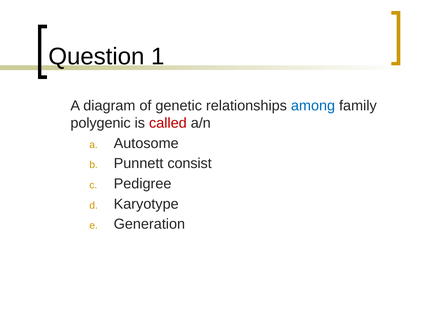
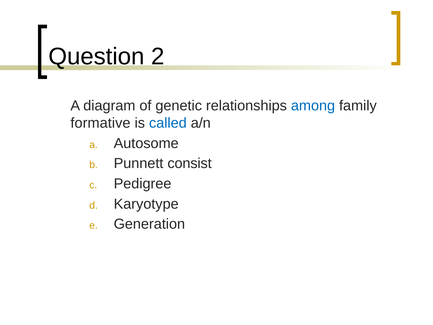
1: 1 -> 2 (158, 57)
polygenic: polygenic -> formative (100, 123)
called colour: red -> blue (168, 123)
